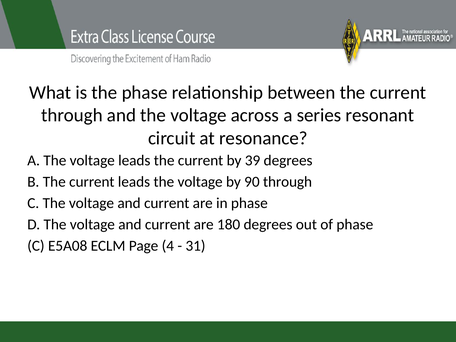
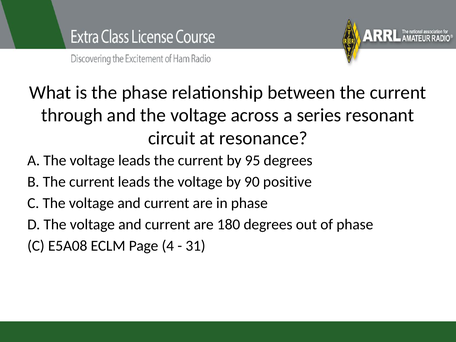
39: 39 -> 95 (253, 161)
90 through: through -> positive (287, 182)
